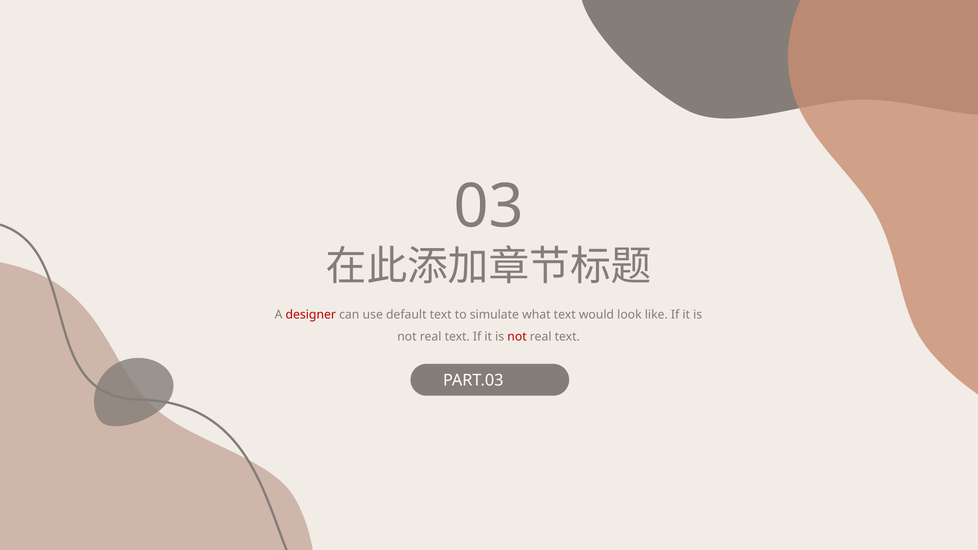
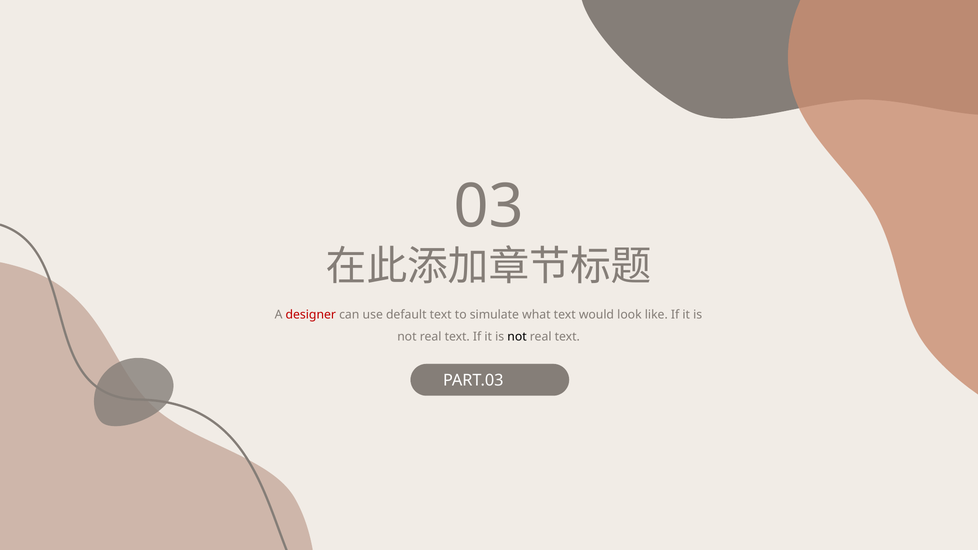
not colour: red -> black (517, 337)
